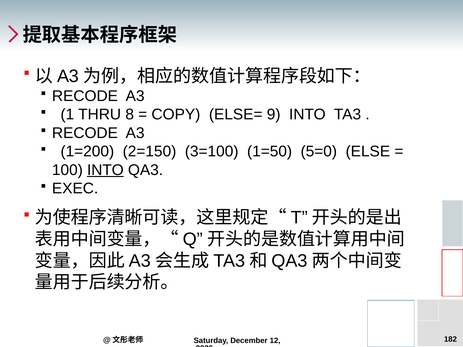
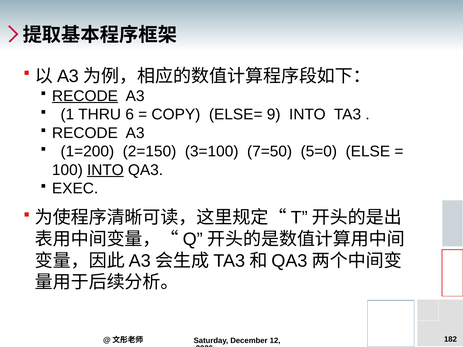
RECODE underline: none -> present (85, 96)
8: 8 -> 6 (130, 115)
1=50: 1=50 -> 7=50 (270, 152)
